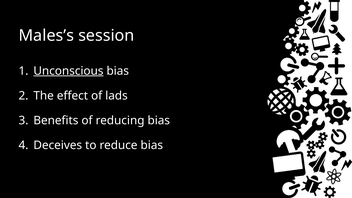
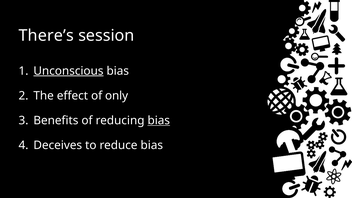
Males’s: Males’s -> There’s (46, 36)
lads: lads -> only (117, 96)
bias underline: none -> present (159, 120)
